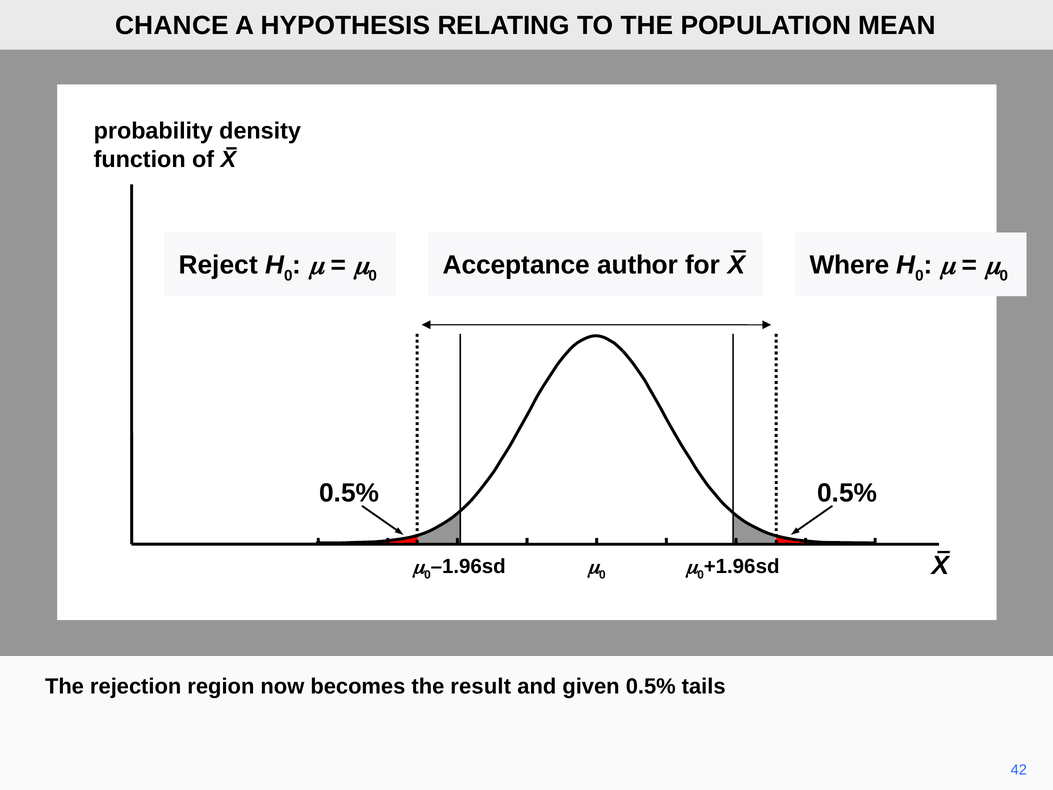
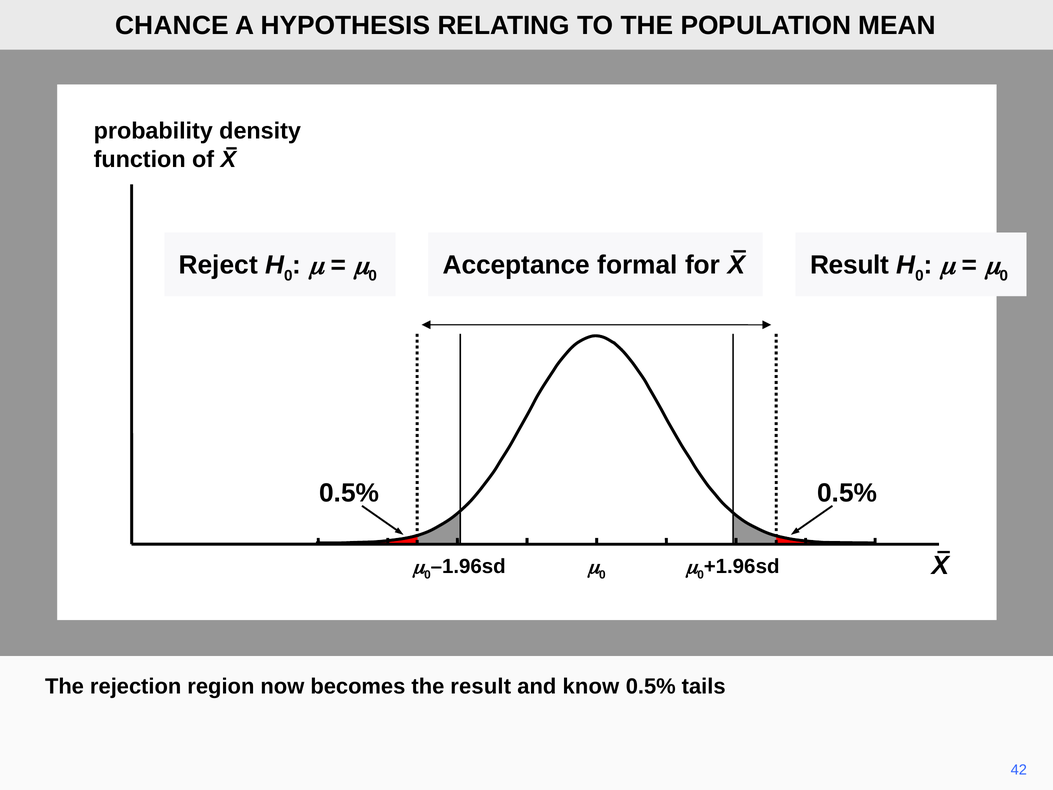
author: author -> formal (638, 265)
Where: Where -> Result (850, 265)
given: given -> know (591, 686)
